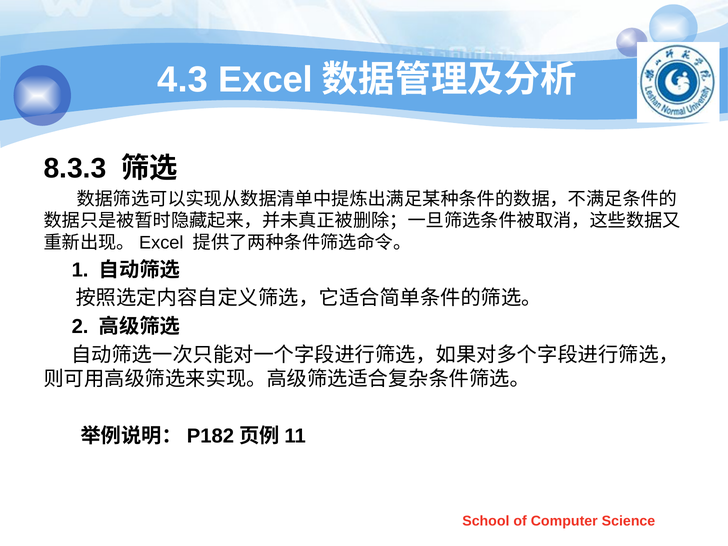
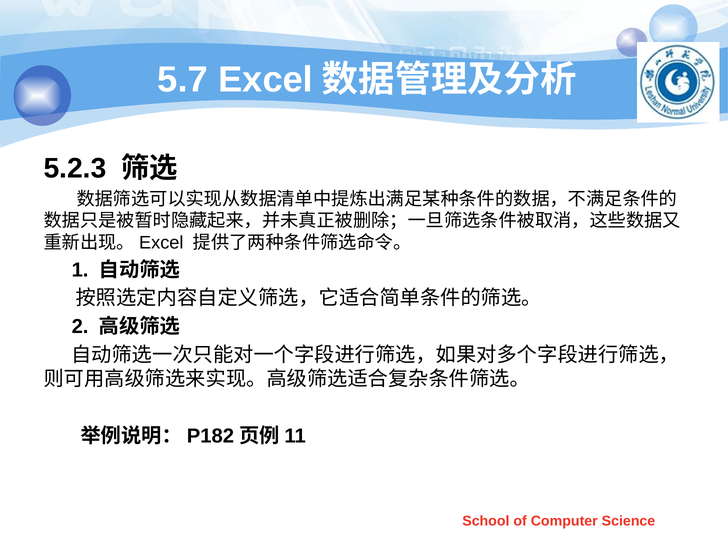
4.3: 4.3 -> 5.7 (183, 80)
8.3.3: 8.3.3 -> 5.2.3 (75, 168)
